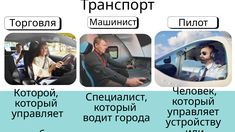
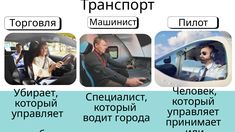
Которой: Которой -> Убирает (36, 93)
устройству: устройству -> принимает (193, 122)
